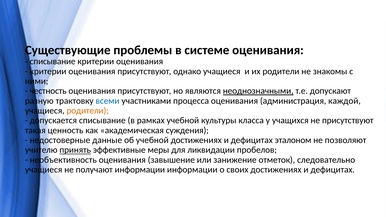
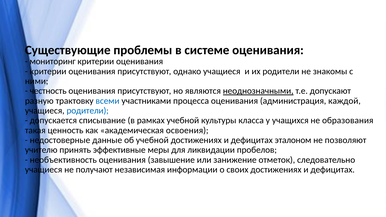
списывание: списывание -> мониторинг (53, 61)
родители colour: orange -> blue (88, 111)
не присутствуют: присутствуют -> образования (348, 121)
суждения: суждения -> освоения (187, 130)
принять underline: present -> none (75, 150)
получают информации: информации -> независимая (140, 170)
